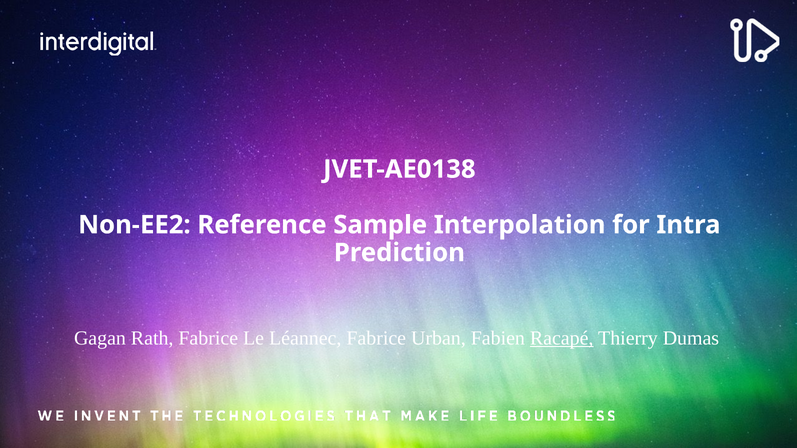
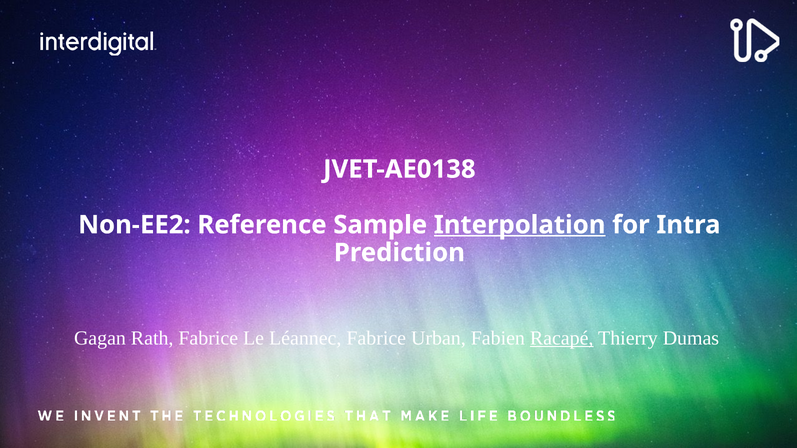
Interpolation underline: none -> present (520, 225)
